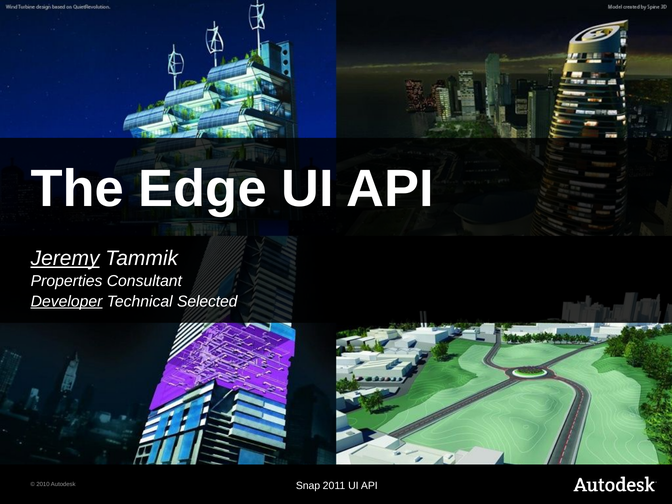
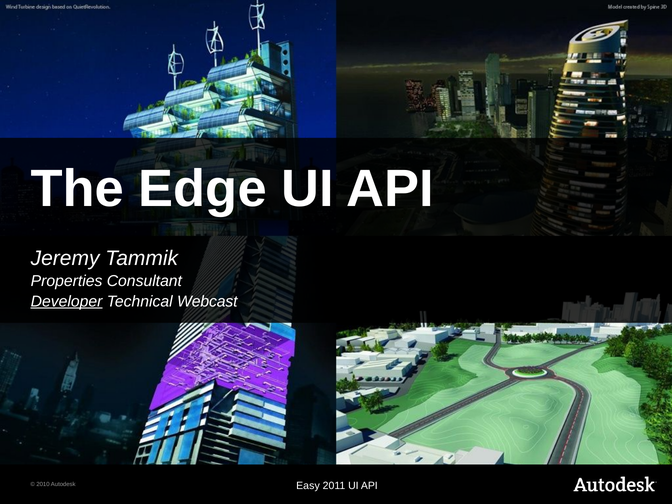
Jeremy underline: present -> none (65, 258)
Selected: Selected -> Webcast (207, 301)
Snap: Snap -> Easy (308, 486)
